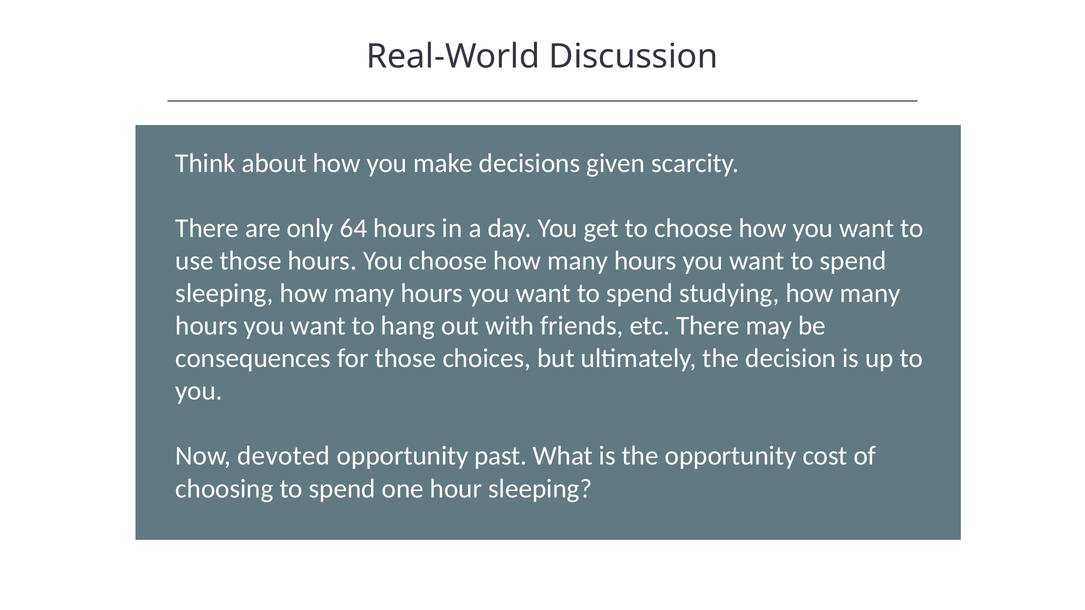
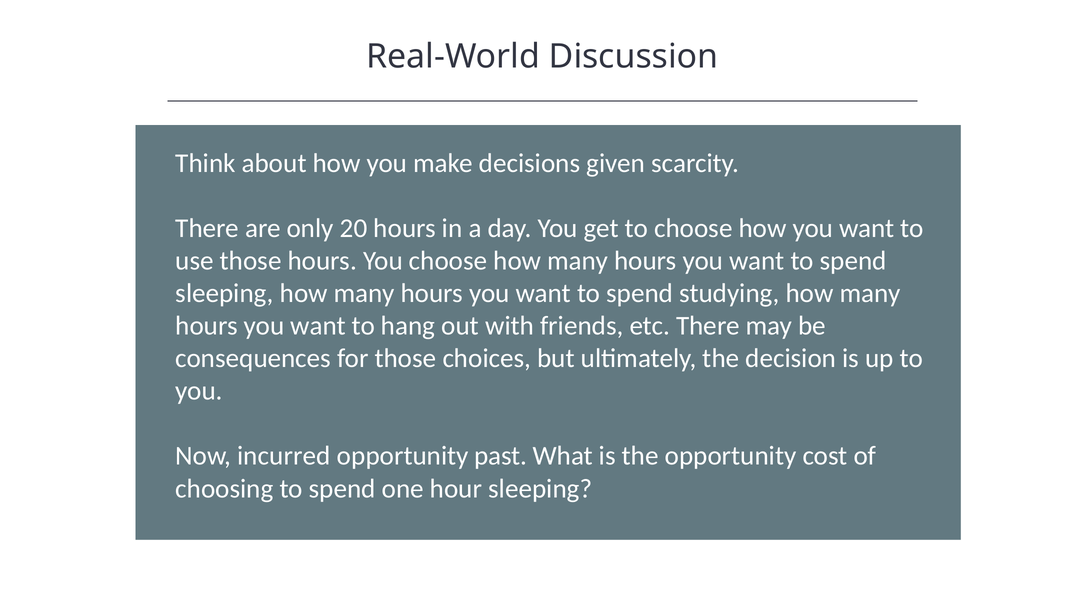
64: 64 -> 20 (354, 228)
devoted: devoted -> incurred (284, 456)
